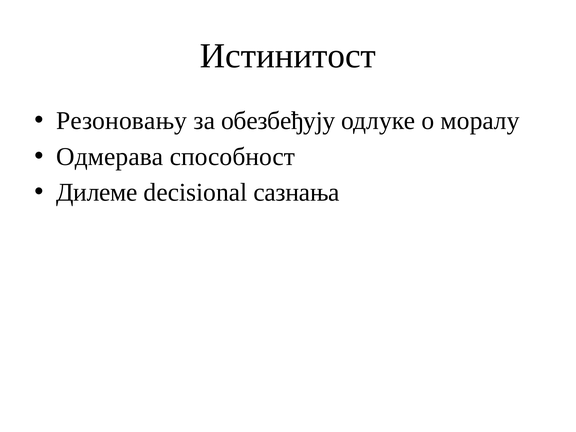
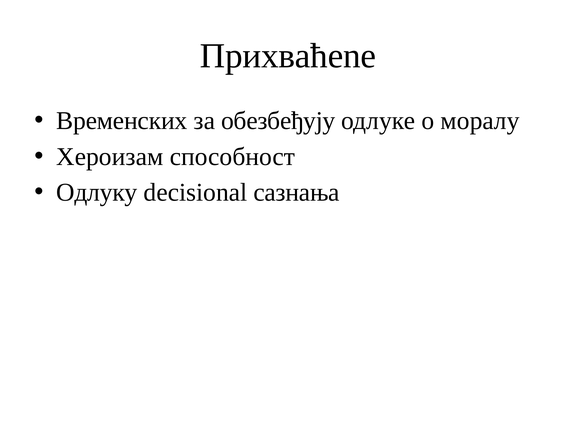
Истинитост: Истинитост -> Прихвaћene (288, 56)
Резоновању: Резоновању -> Временских (122, 121)
Одмерава: Одмерава -> Хероизам (110, 157)
Дилеме: Дилеме -> Одлуку (97, 193)
